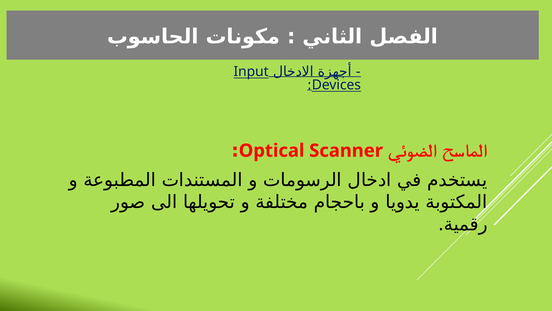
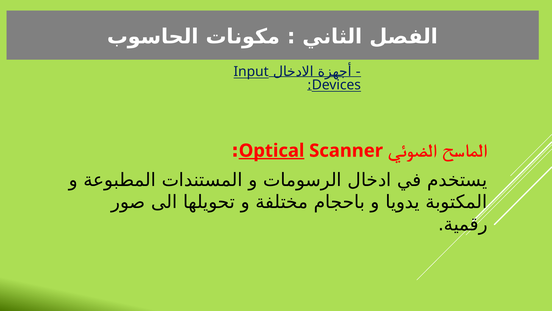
Optical underline: none -> present (272, 150)
